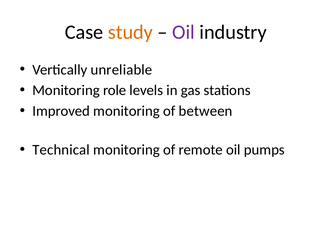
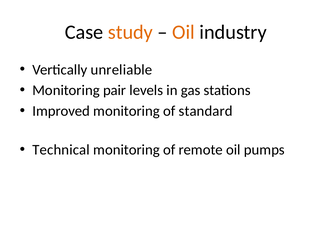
Oil colour: purple -> orange (183, 32)
role: role -> pair (115, 90)
between: between -> standard (206, 111)
